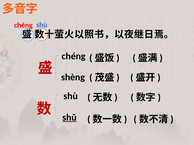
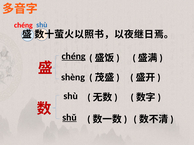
chéng underline: none -> present (74, 56)
